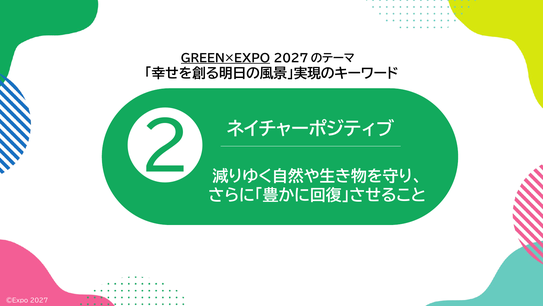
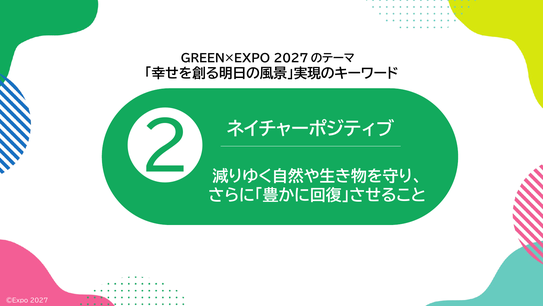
GREEN×EXPO underline: present -> none (225, 58)
